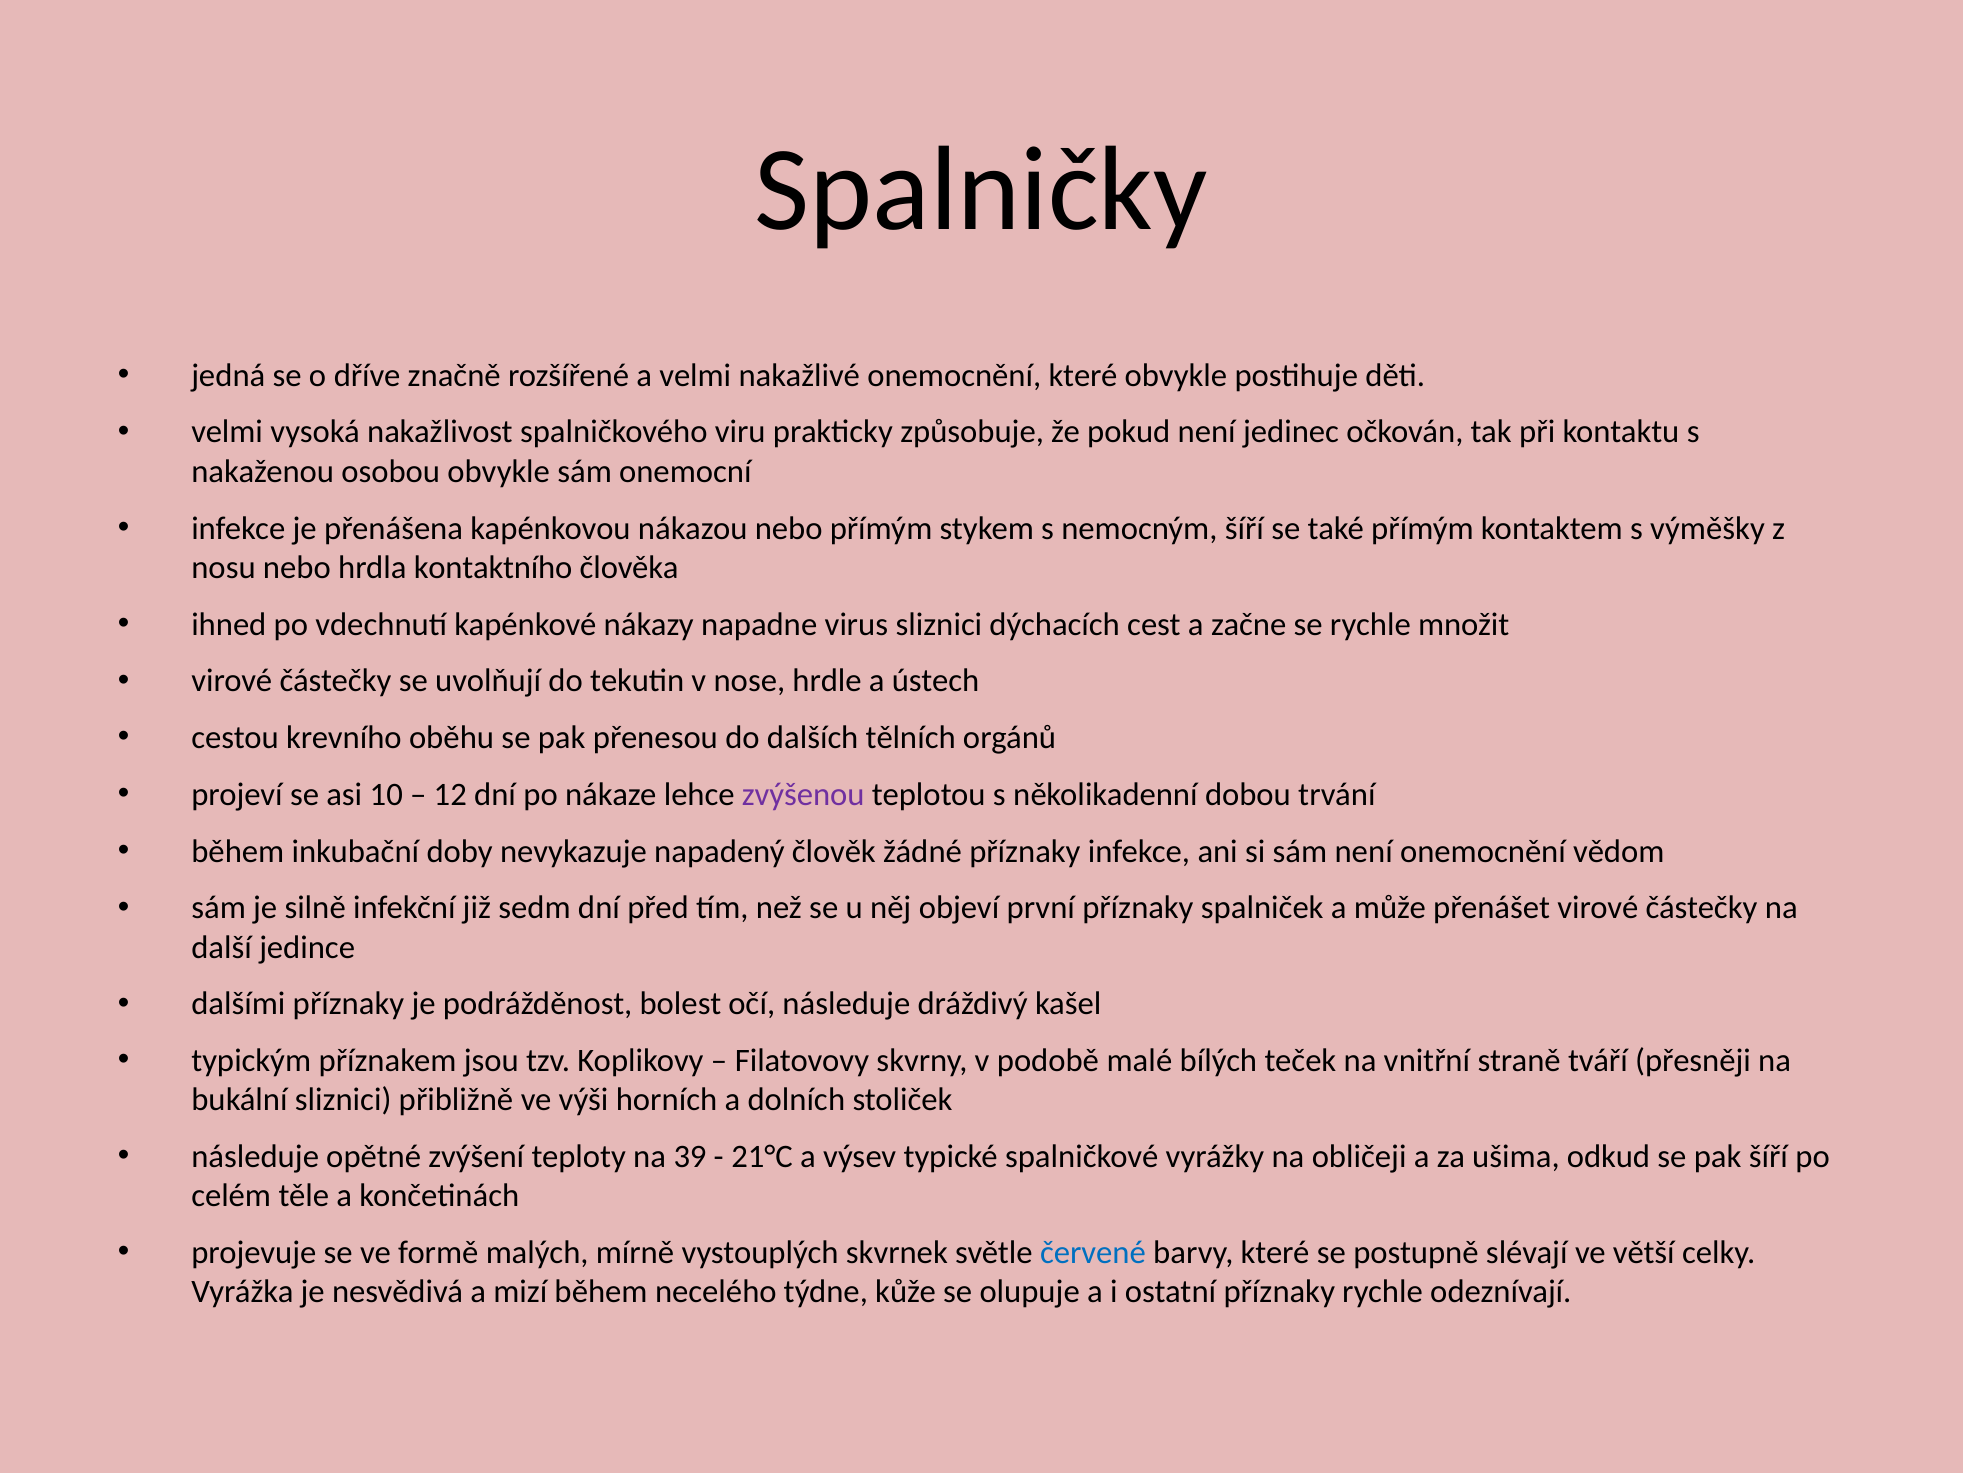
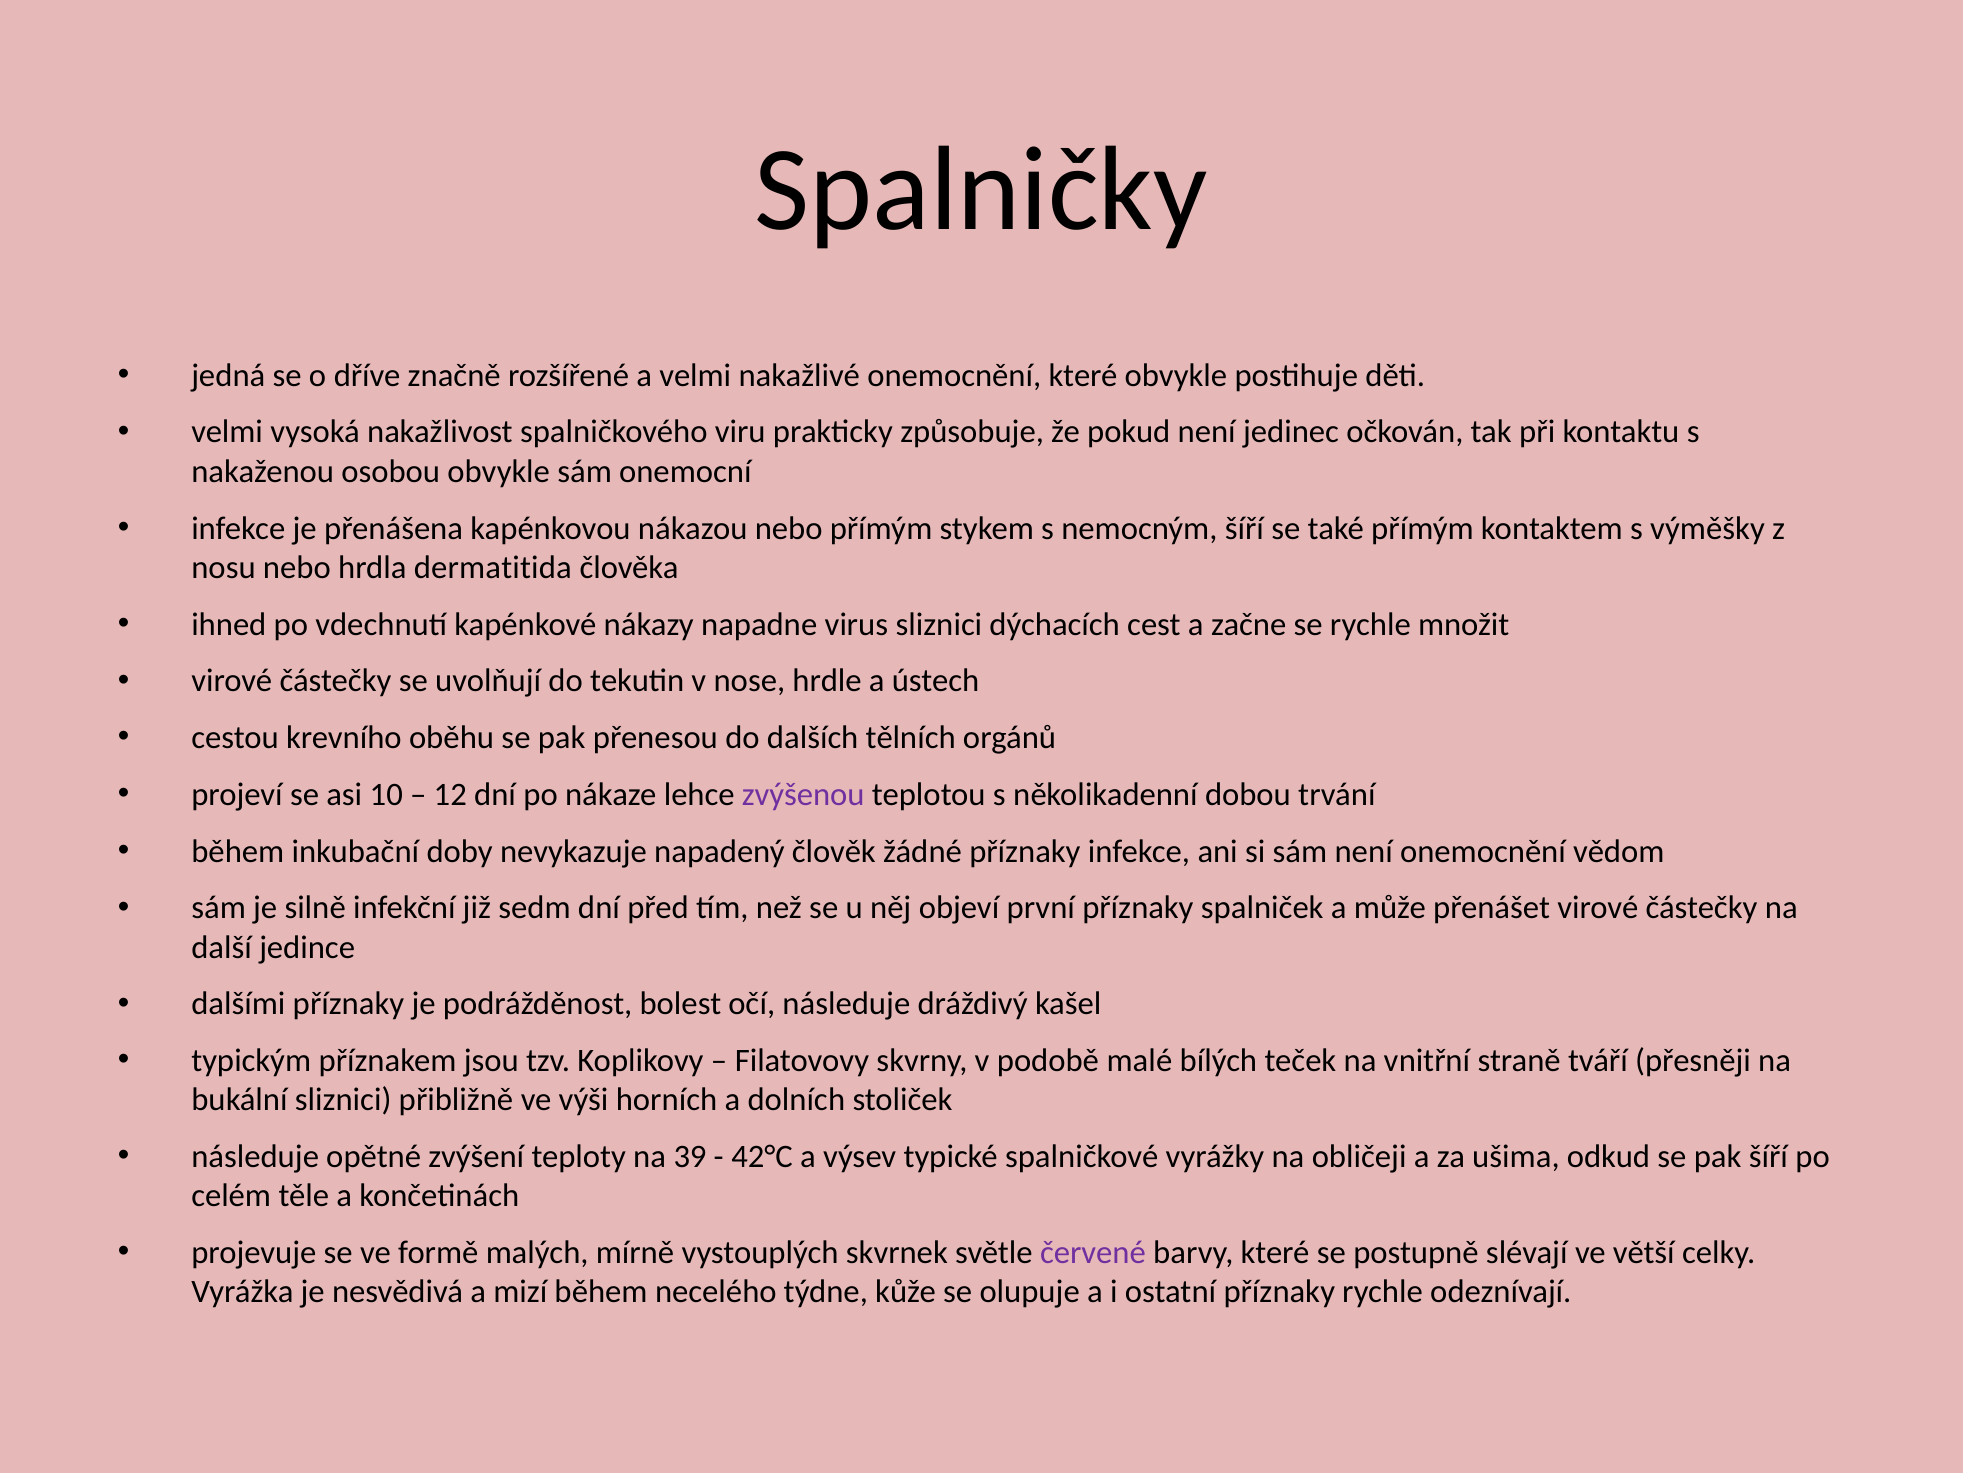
kontaktního: kontaktního -> dermatitida (493, 567)
21°C: 21°C -> 42°C (762, 1156)
červené colour: blue -> purple (1093, 1252)
